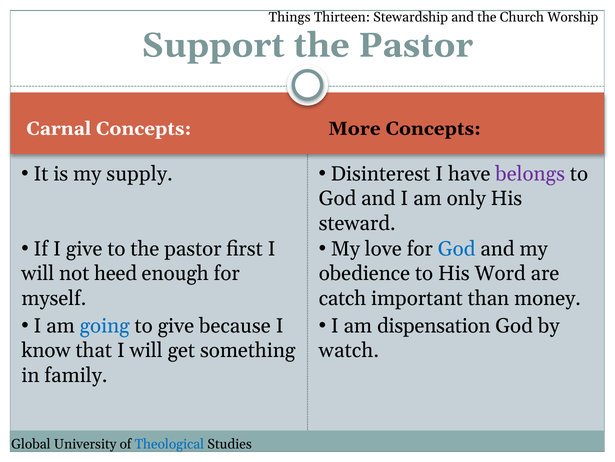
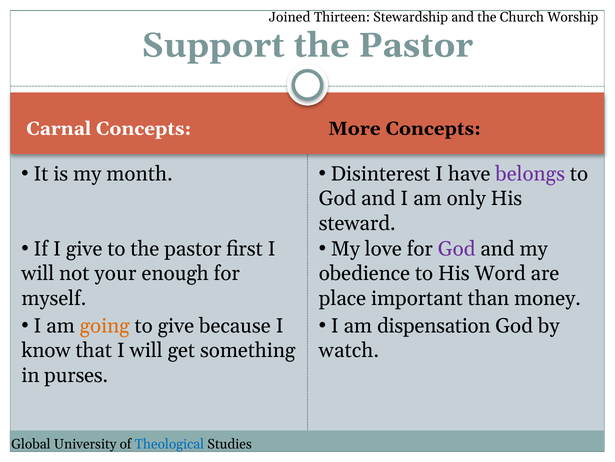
Things: Things -> Joined (290, 17)
supply: supply -> month (140, 174)
God colour: blue -> purple (457, 249)
heed: heed -> your (115, 273)
catch: catch -> place (342, 298)
going colour: blue -> orange (105, 326)
family: family -> purses (76, 375)
